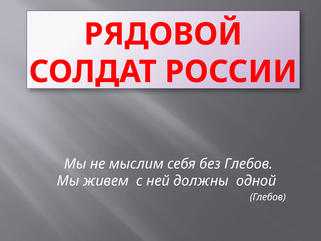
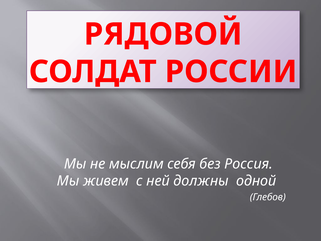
без Глебов: Глебов -> Россия (249, 164)
